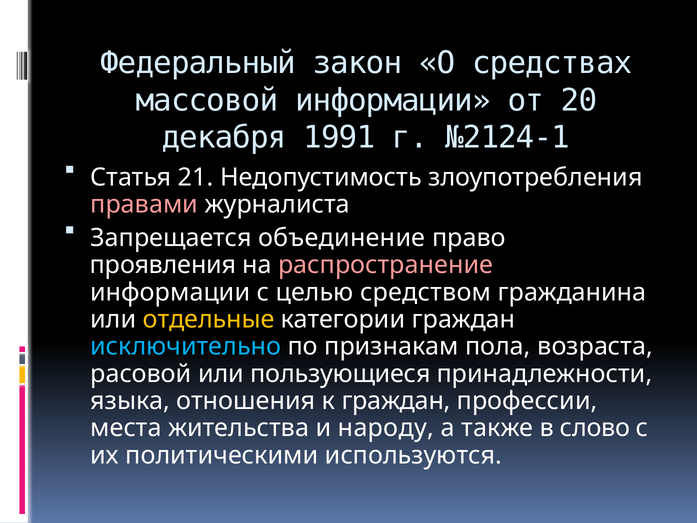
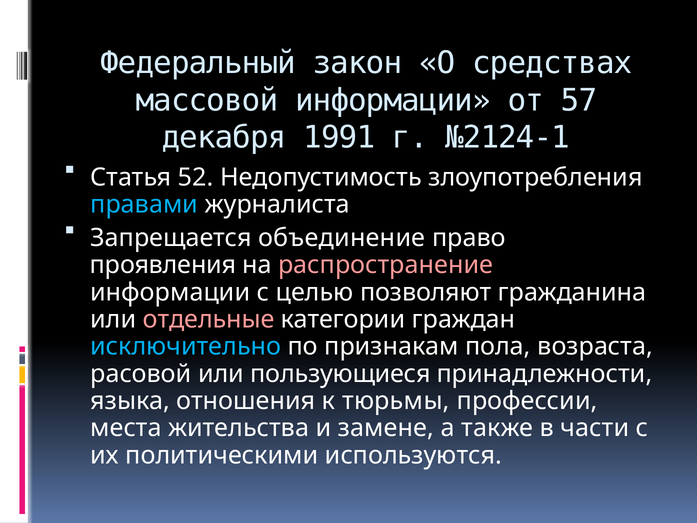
20: 20 -> 57 (579, 100)
21: 21 -> 52 (196, 177)
правами colour: pink -> light blue (144, 205)
средством: средством -> позволяют (426, 292)
отдельные colour: yellow -> pink (209, 319)
к граждан: граждан -> тюрьмы (396, 401)
народу: народу -> замене (386, 428)
слово: слово -> части (595, 428)
